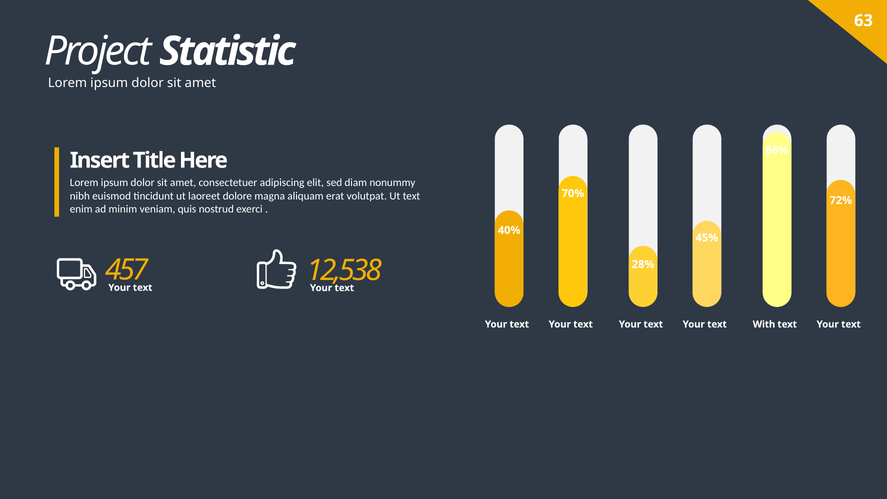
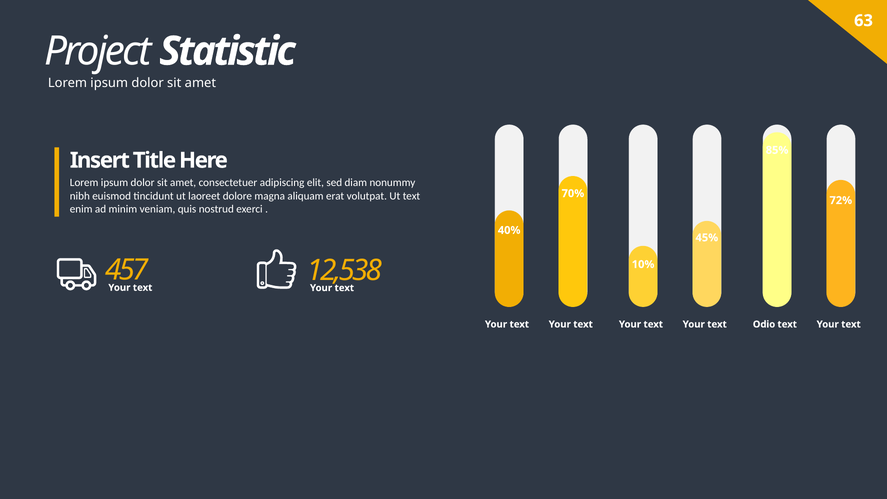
68%: 68% -> 85% (777, 150)
28%: 28% -> 10% (643, 264)
With: With -> Odio (764, 324)
